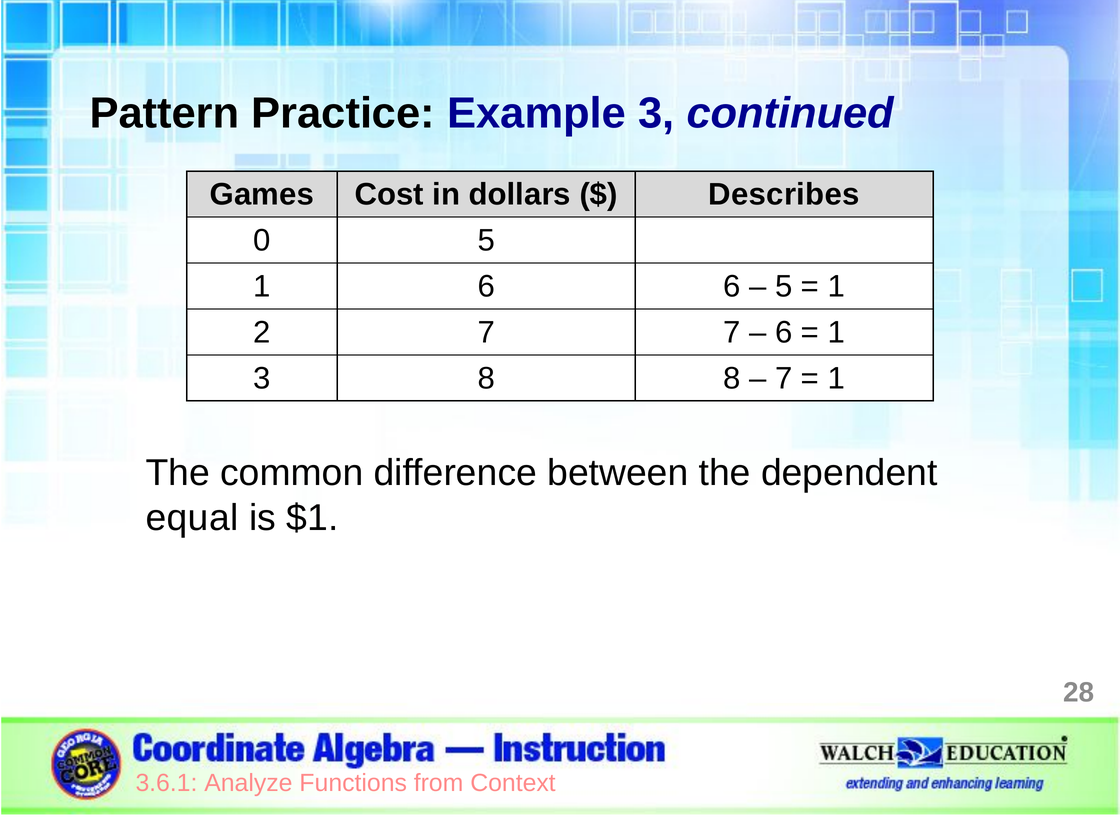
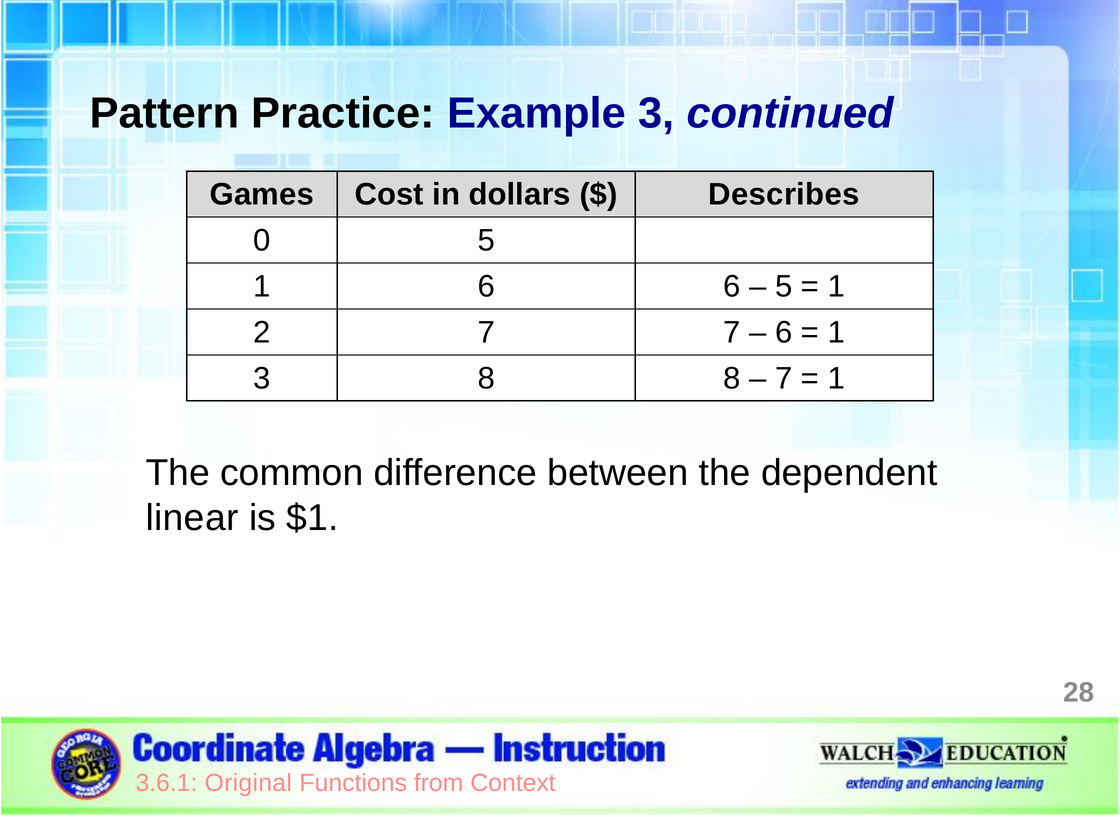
equal: equal -> linear (192, 518)
Analyze: Analyze -> Original (248, 783)
